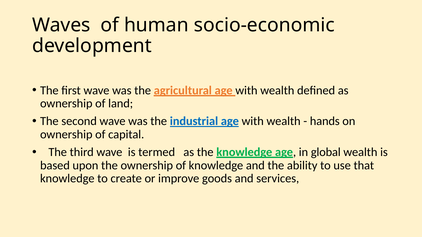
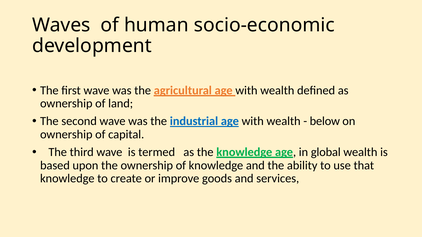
hands: hands -> below (325, 121)
